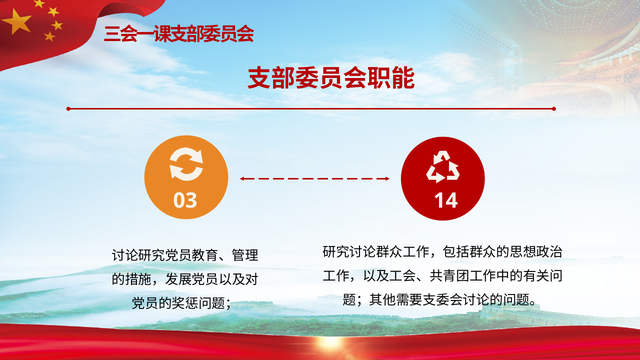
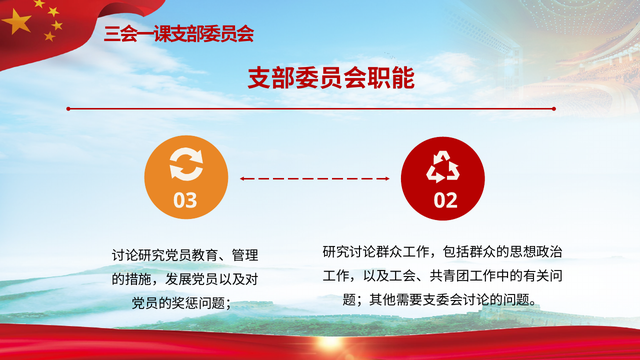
14: 14 -> 02 (446, 201)
